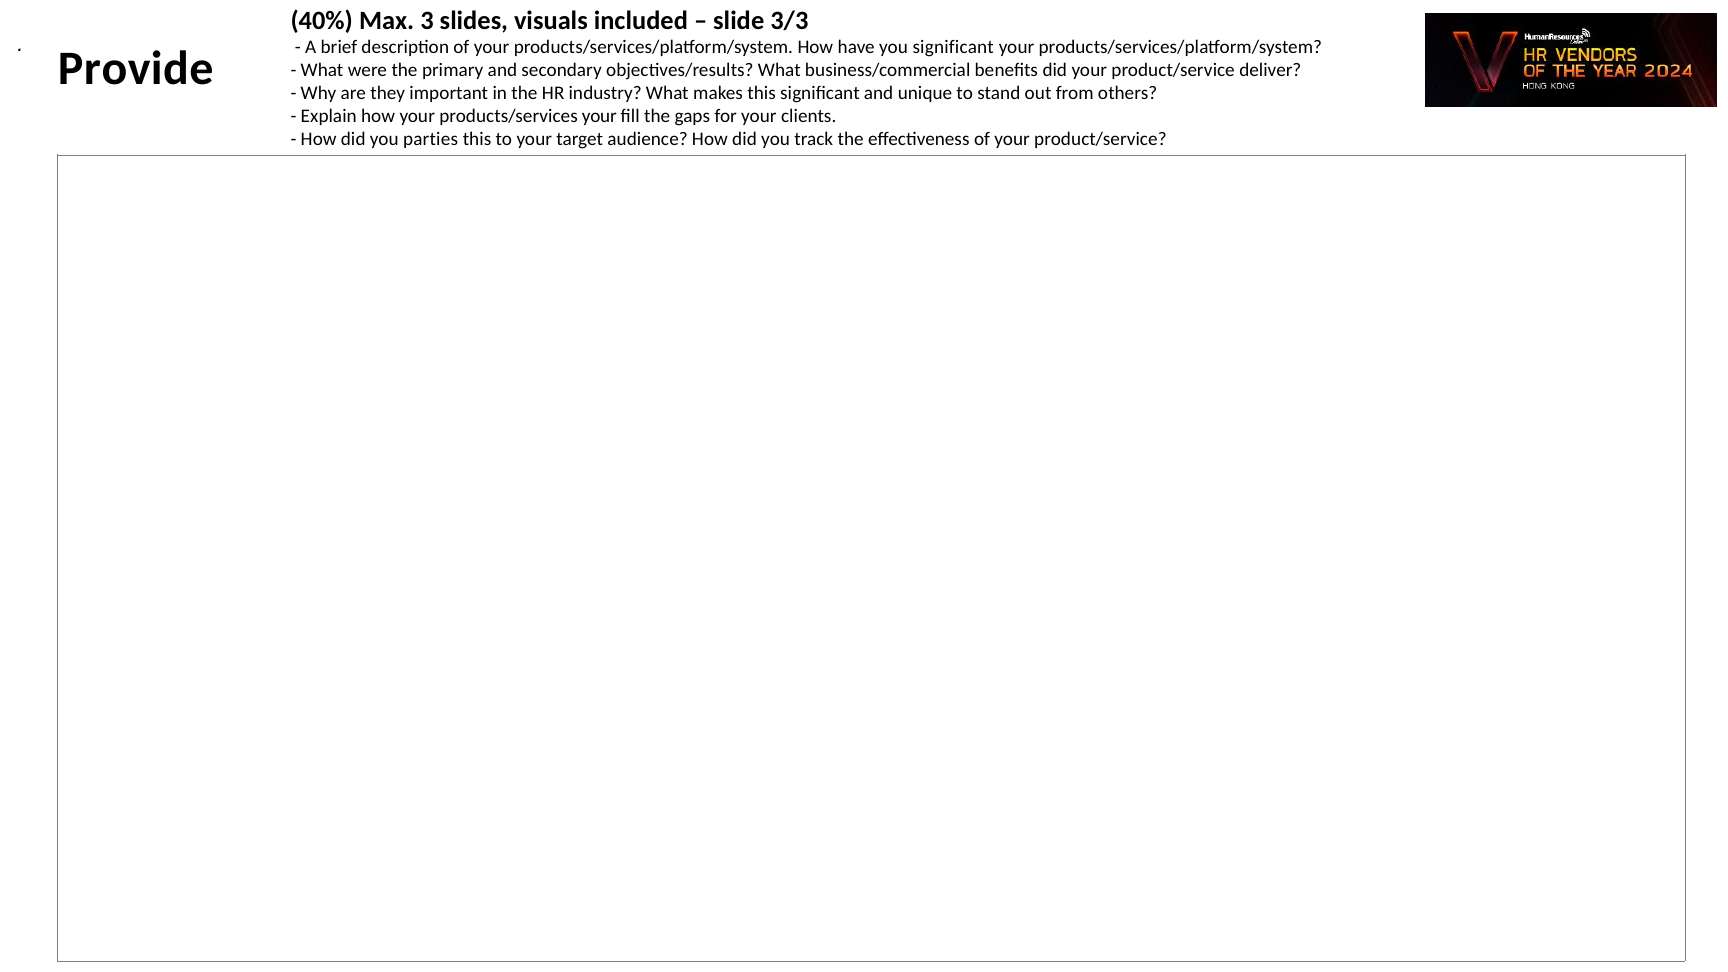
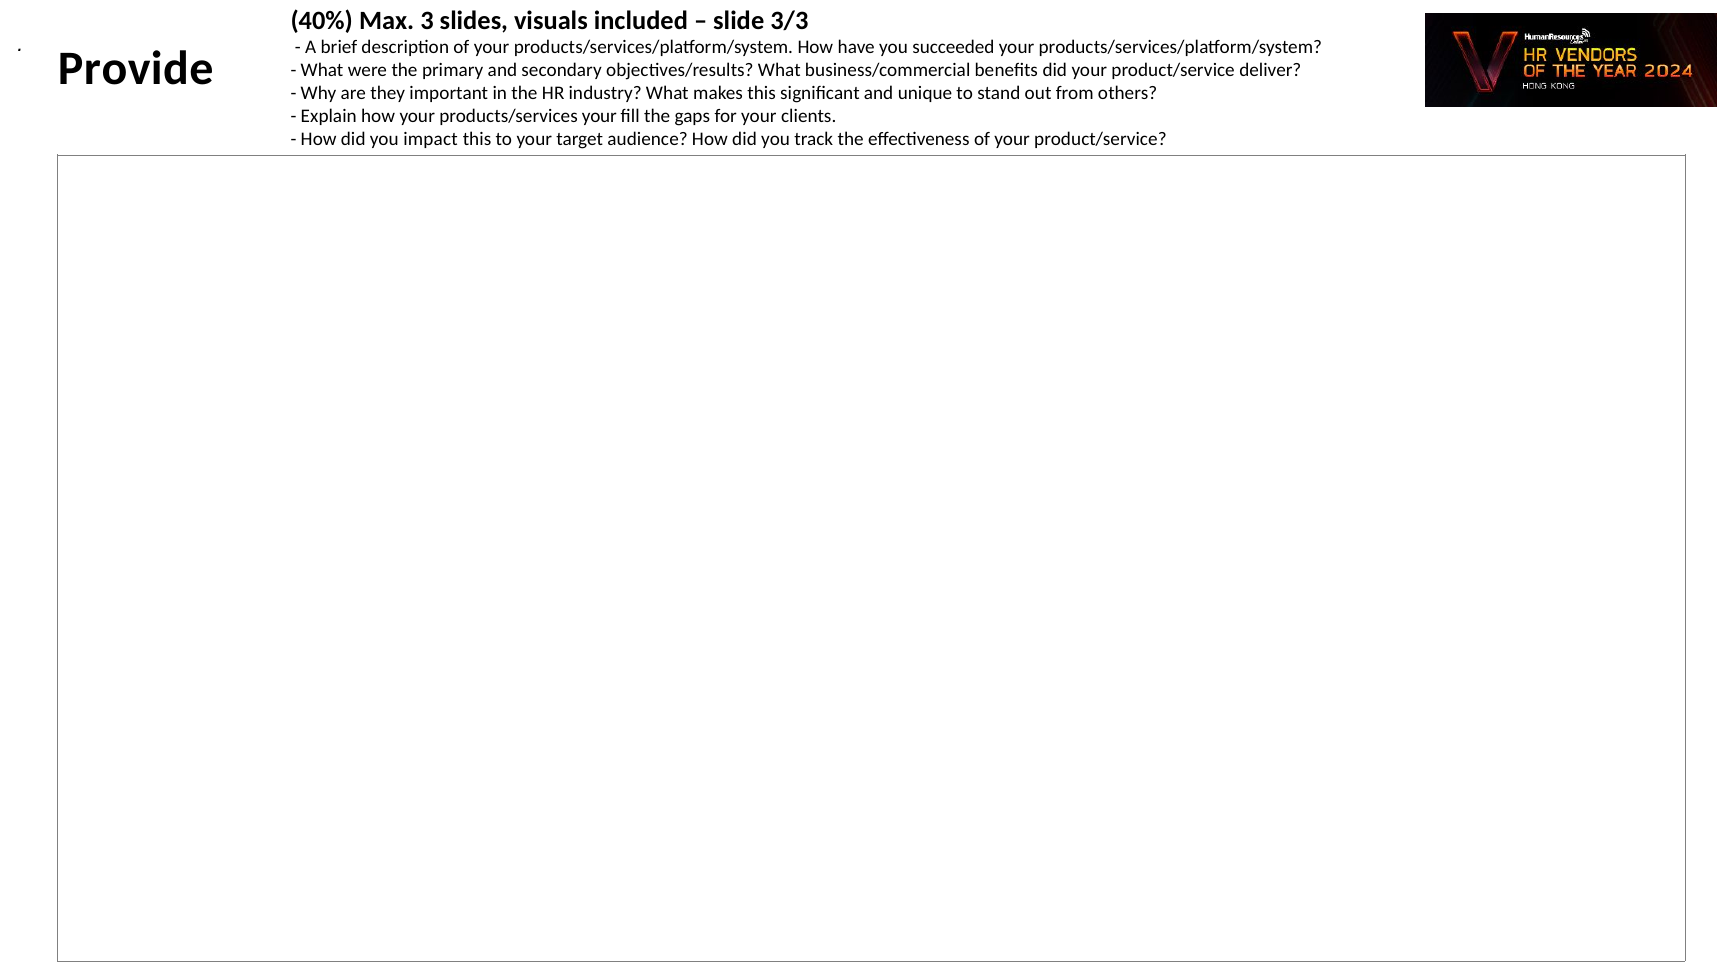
you significant: significant -> succeeded (953, 47)
parties: parties -> impact (431, 139)
